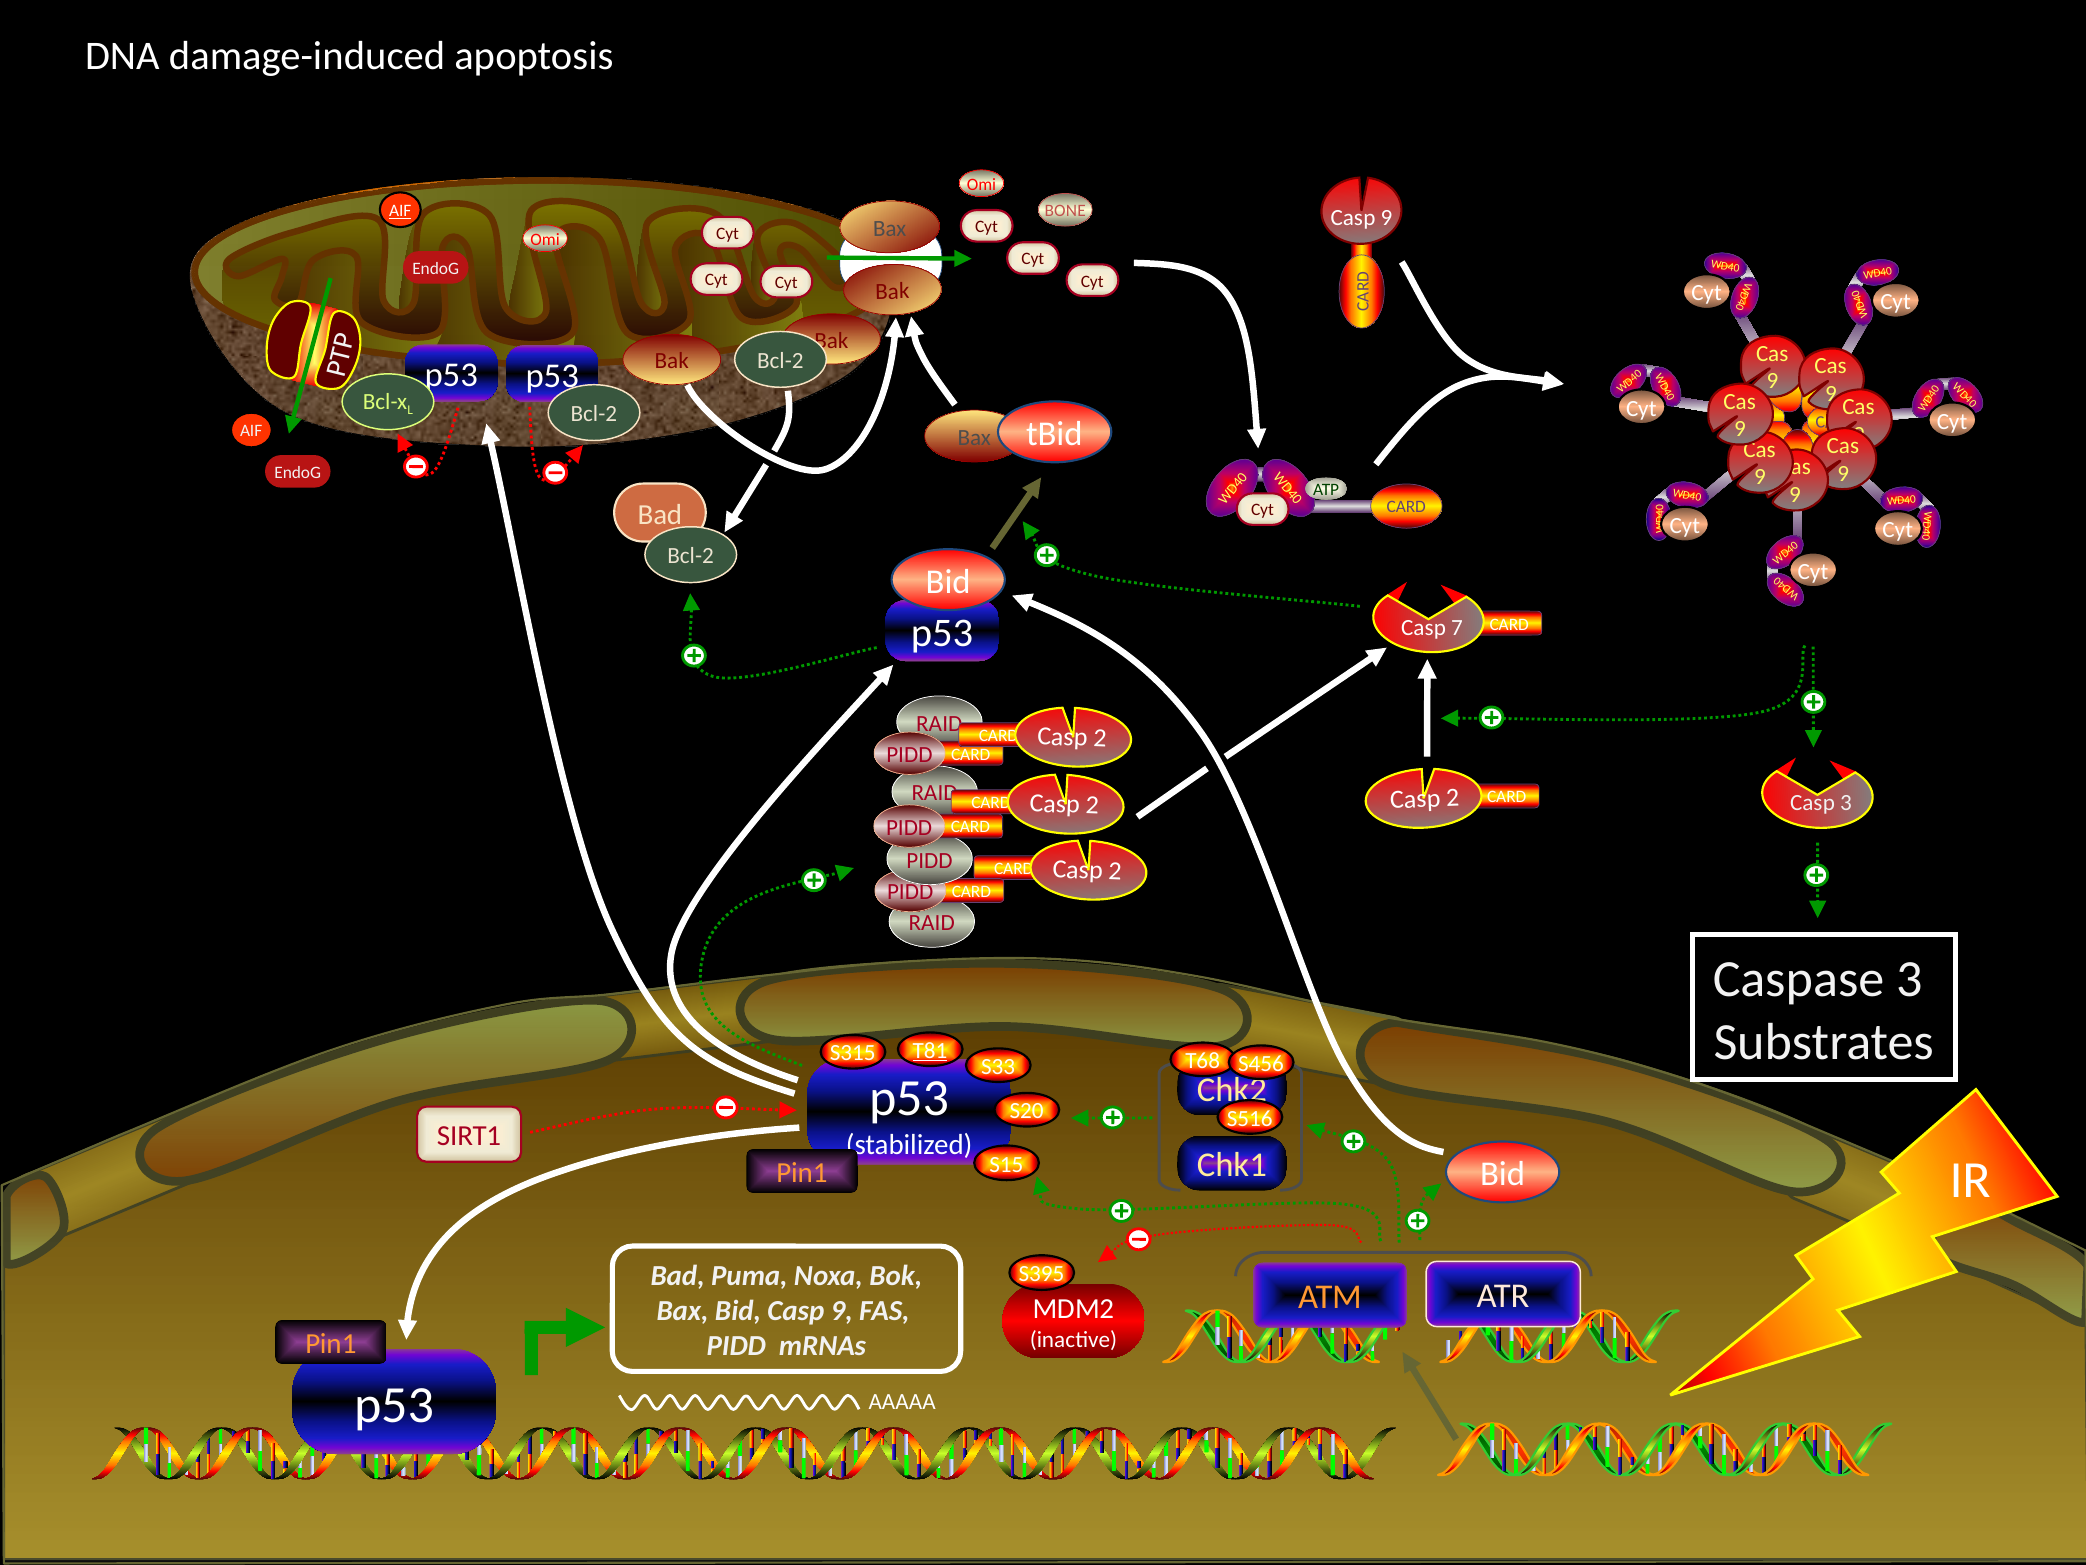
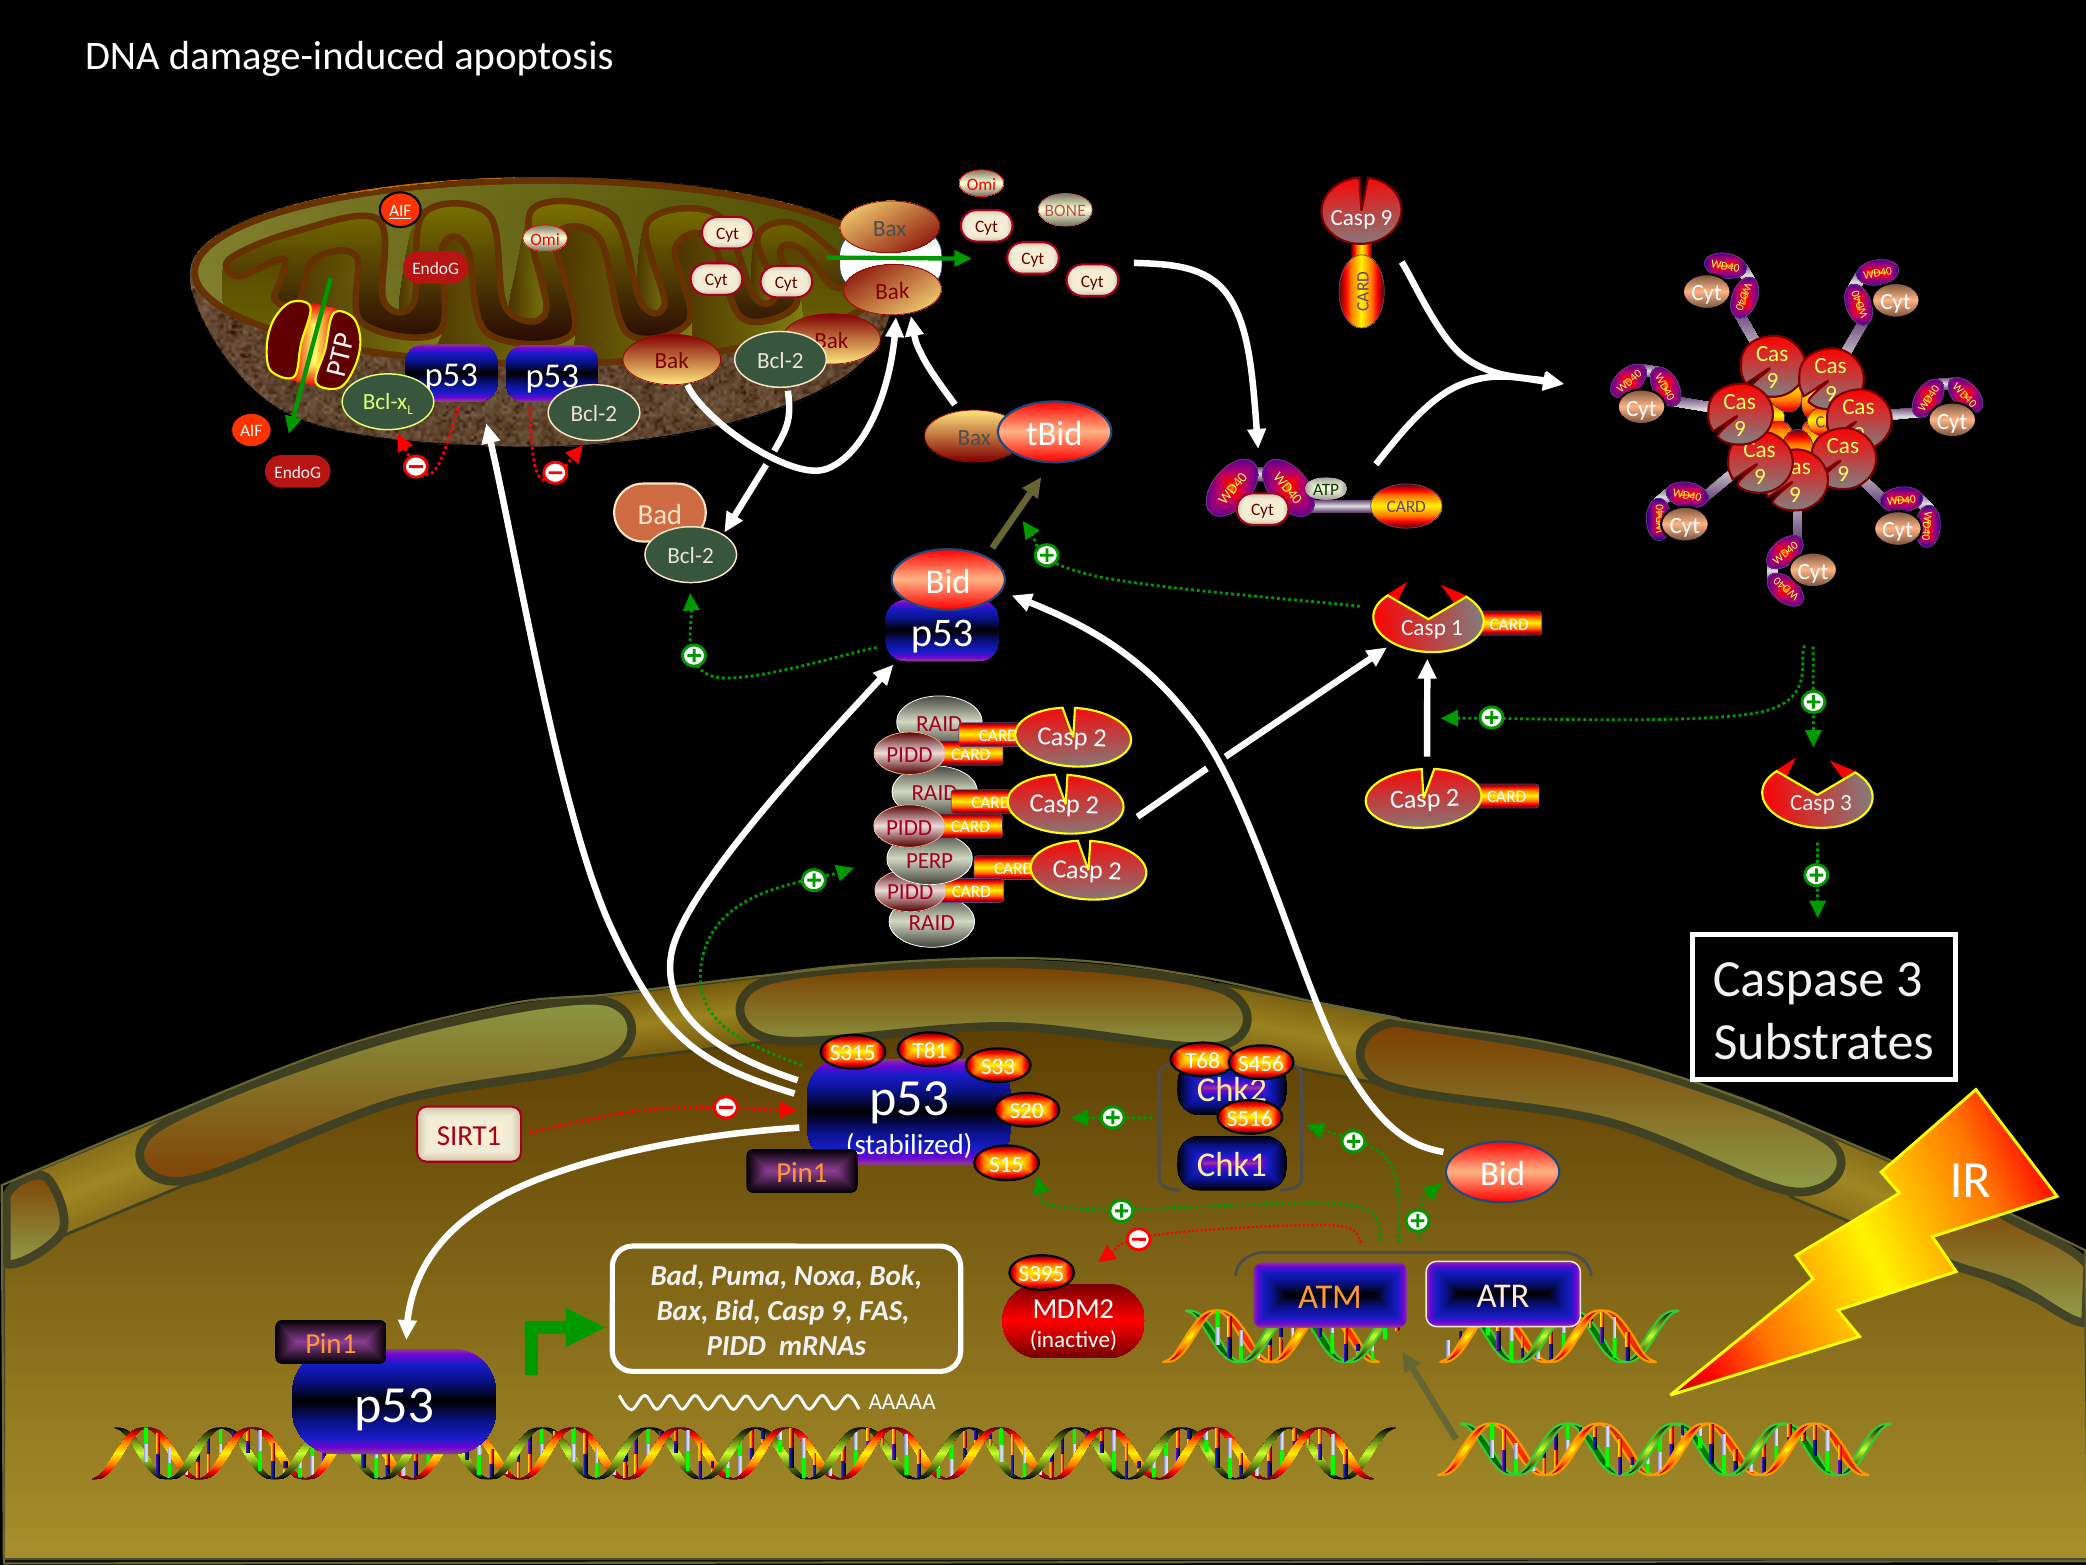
7: 7 -> 1 (1457, 627)
PIDD: PIDD -> PERP (930, 860)
T81 underline: present -> none (930, 1050)
